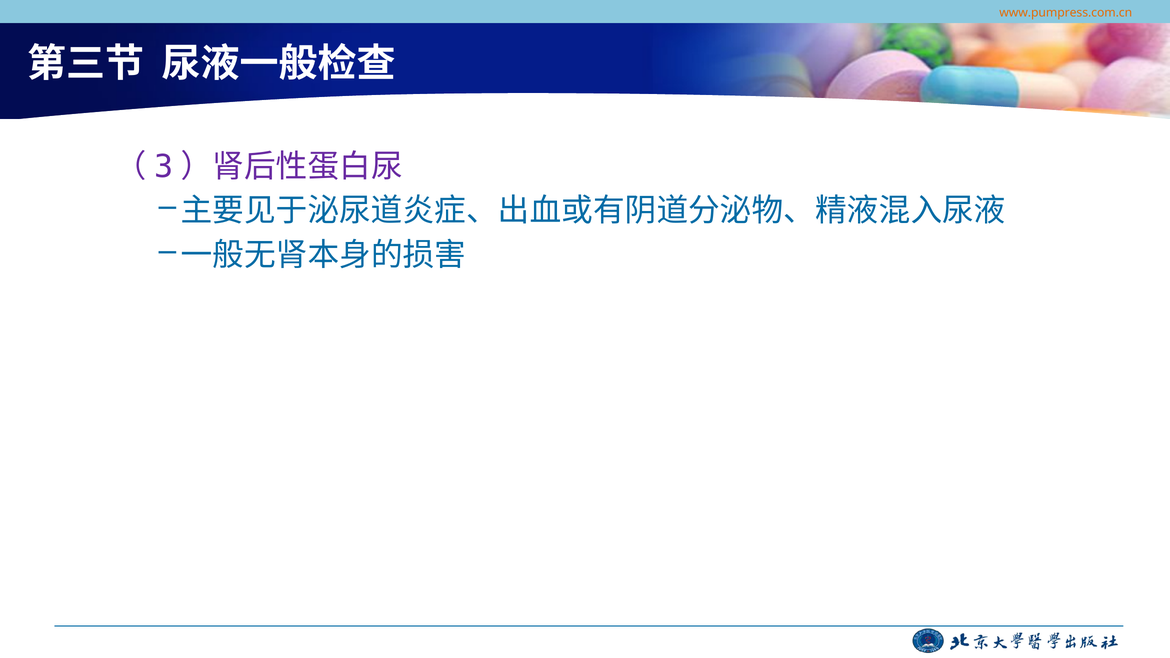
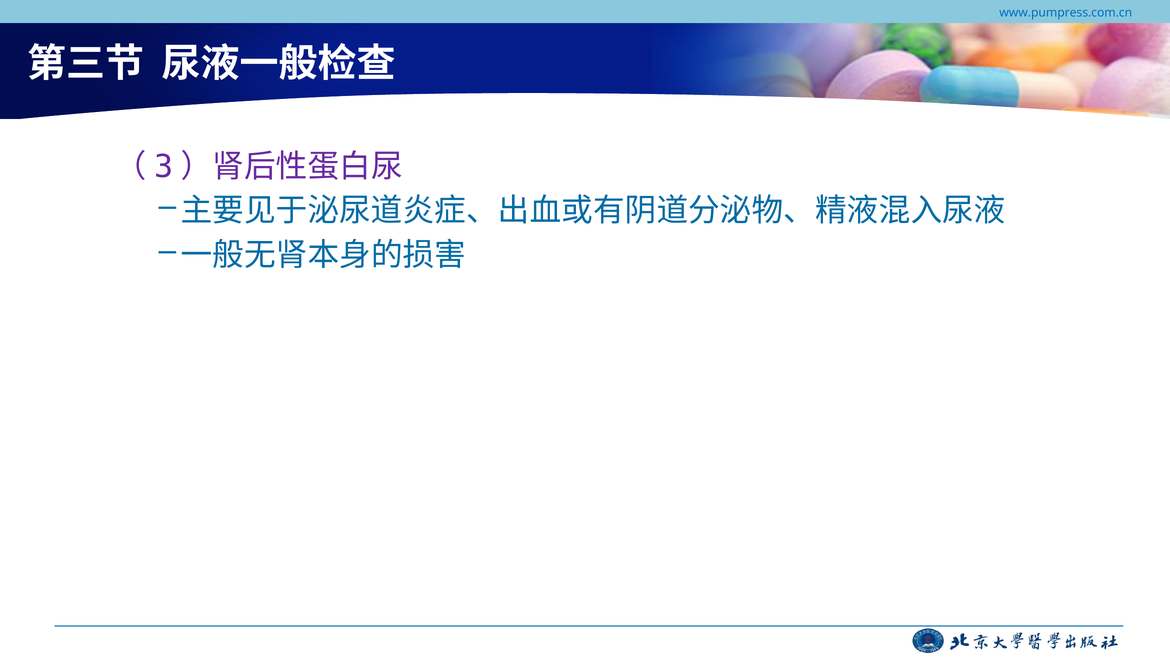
www.pumpress.com.cn colour: orange -> blue (1066, 13)
